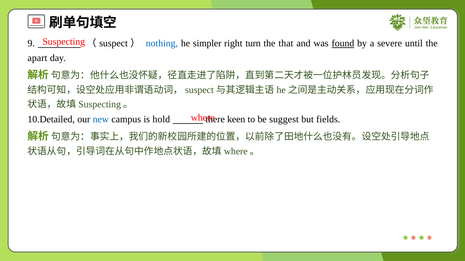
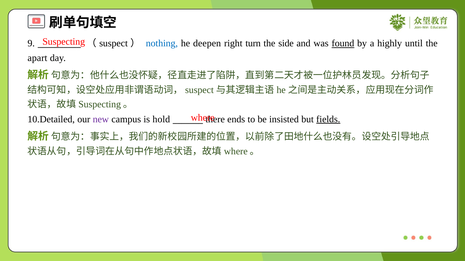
simpler: simpler -> deepen (207, 44)
that: that -> side (286, 44)
severe: severe -> highly (390, 44)
new colour: blue -> purple (101, 119)
keen: keen -> ends (236, 119)
suggest: suggest -> insisted (284, 119)
fields underline: none -> present (328, 119)
